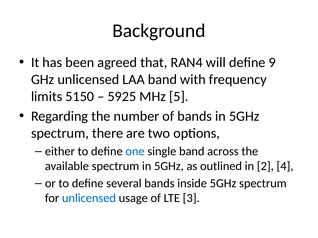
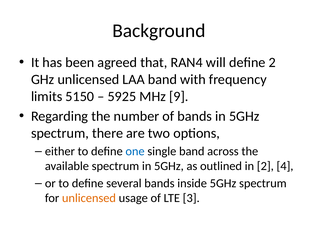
define 9: 9 -> 2 (272, 63)
5: 5 -> 9 (179, 97)
unlicensed colour: blue -> orange (89, 199)
